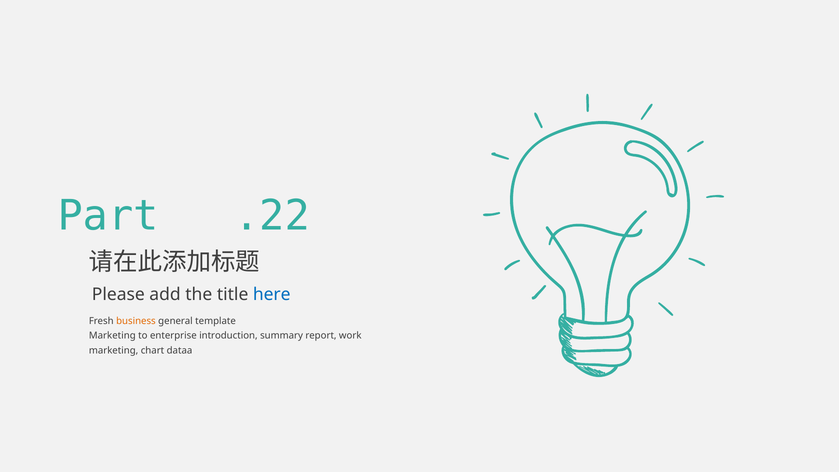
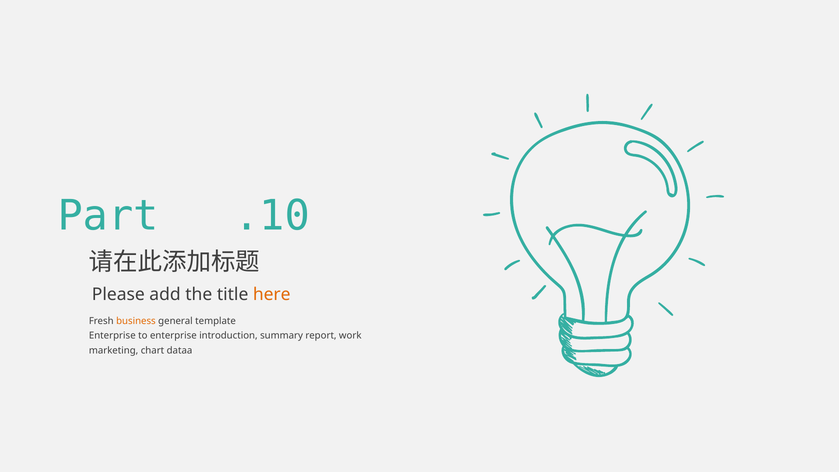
.22: .22 -> .10 (272, 216)
here colour: blue -> orange (272, 294)
Marketing: Marketing -> Enterprise (112, 336)
